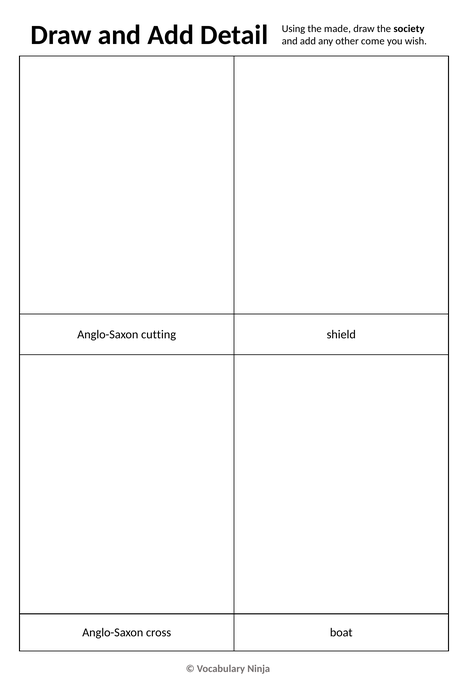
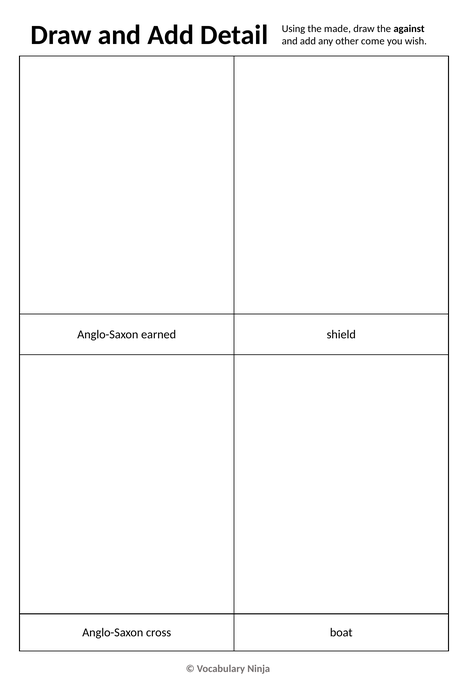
society: society -> against (409, 29)
cutting: cutting -> earned (159, 334)
